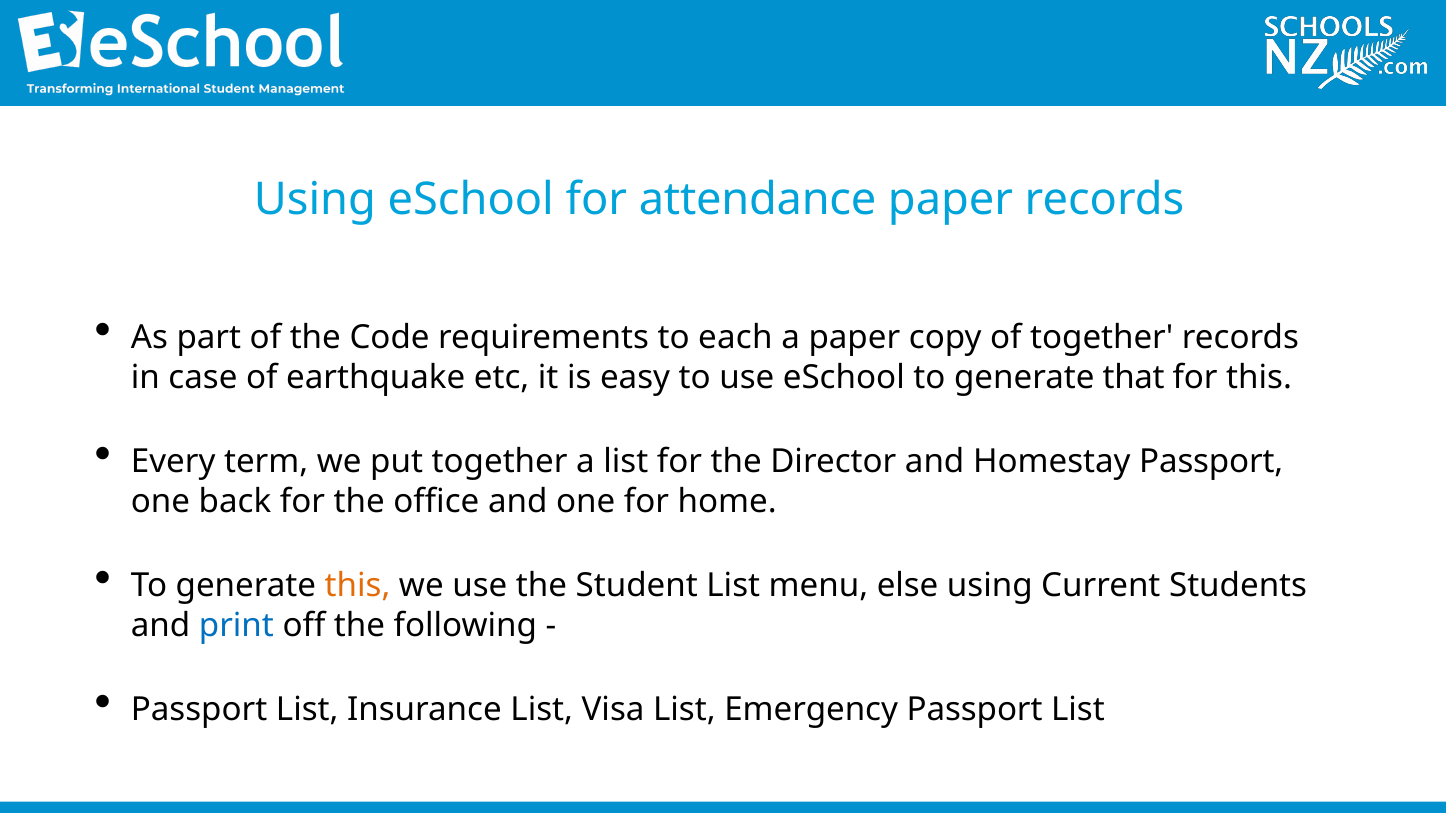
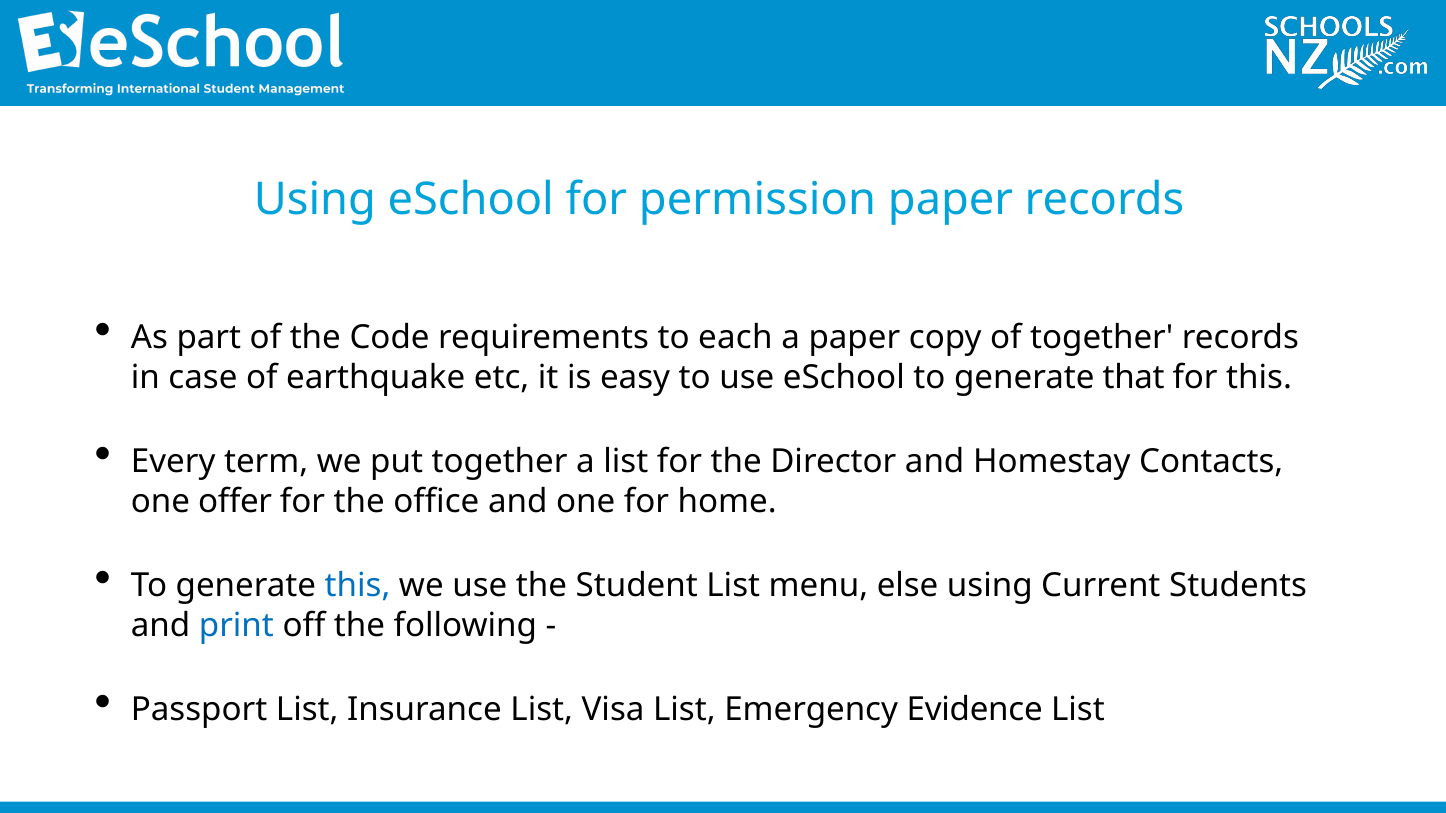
attendance: attendance -> permission (757, 200)
Homestay Passport: Passport -> Contacts (1211, 462)
back: back -> offer (235, 502)
this colour: orange -> blue (358, 586)
Emergency Passport: Passport -> Evidence (975, 710)
